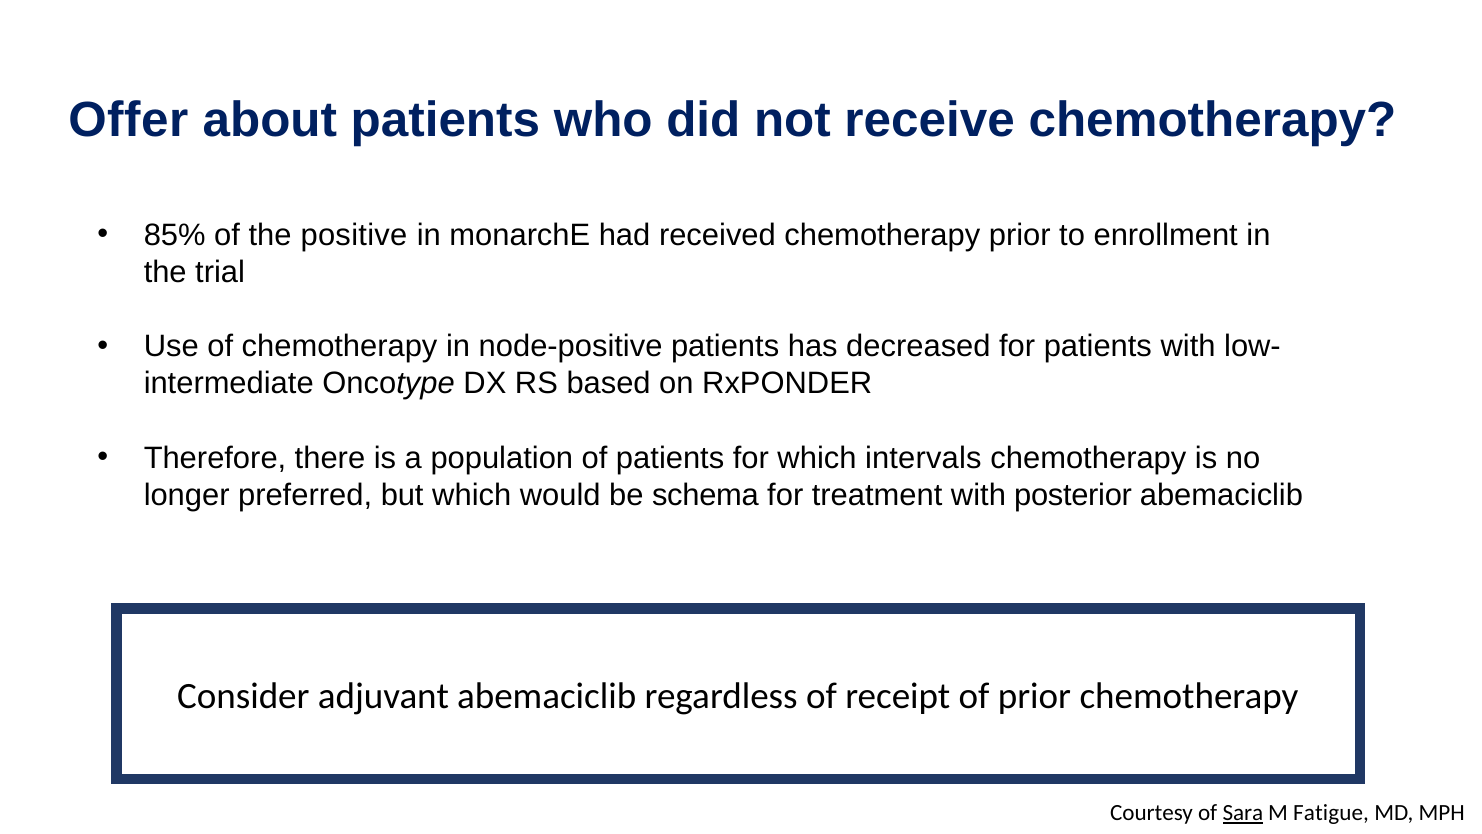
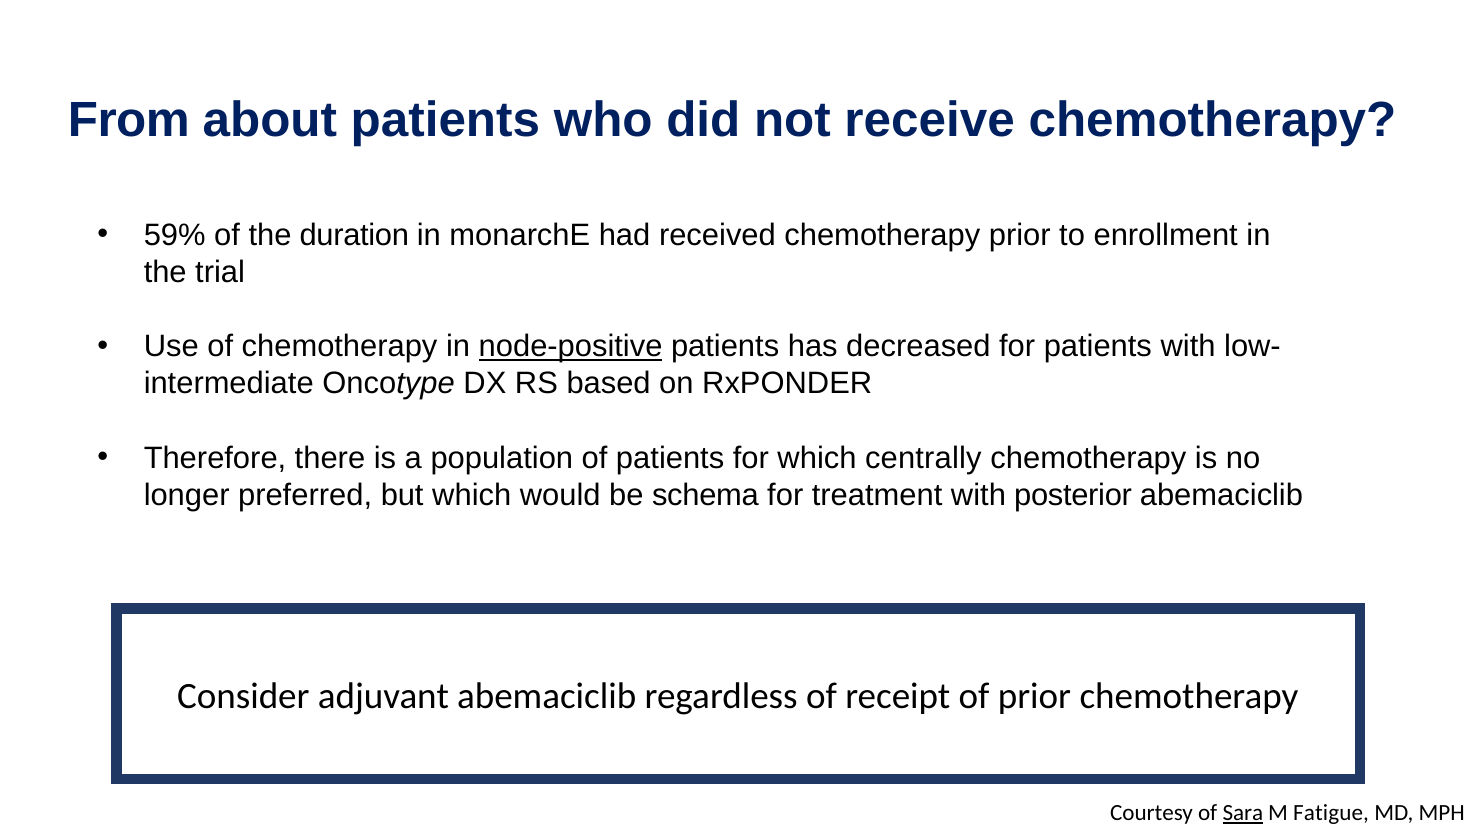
Offer: Offer -> From (129, 120)
85%: 85% -> 59% (175, 235)
positive: positive -> duration (354, 235)
node-positive underline: none -> present (571, 346)
intervals: intervals -> centrally (923, 458)
